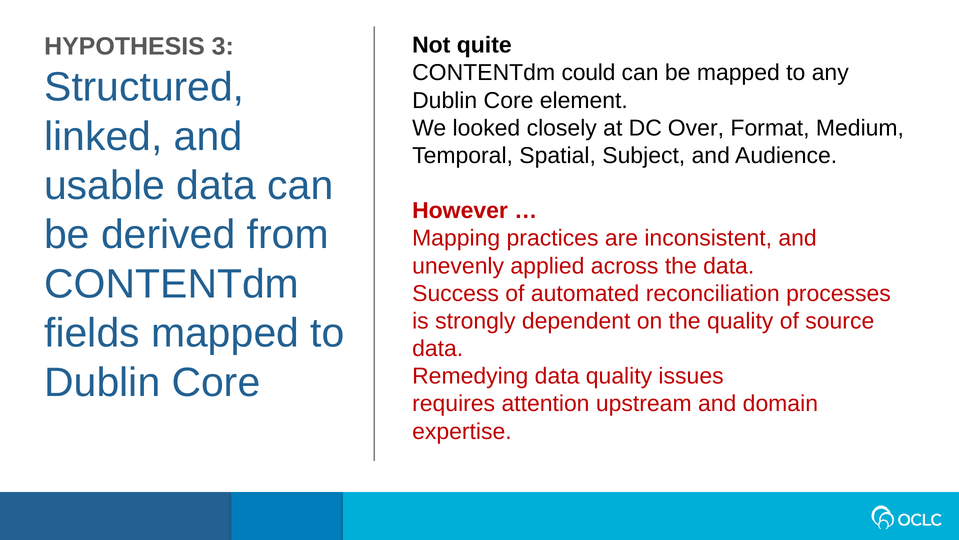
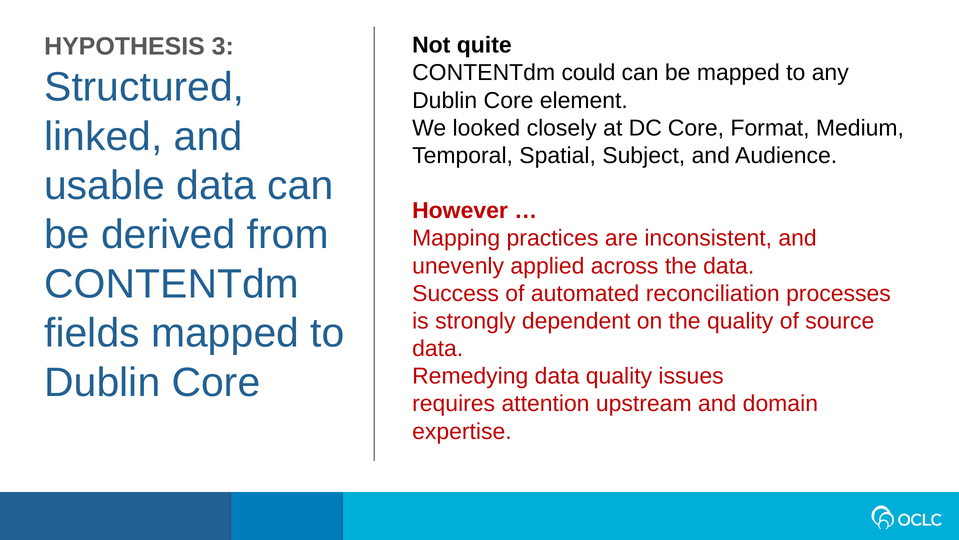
DC Over: Over -> Core (696, 128)
